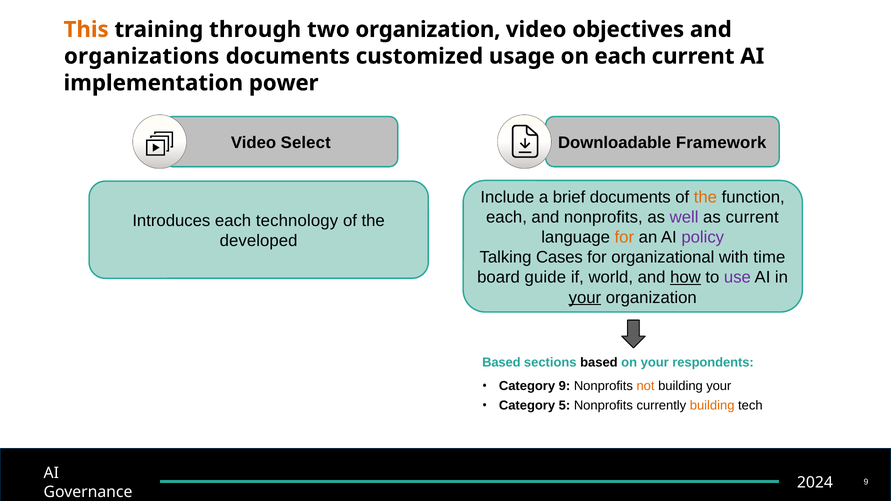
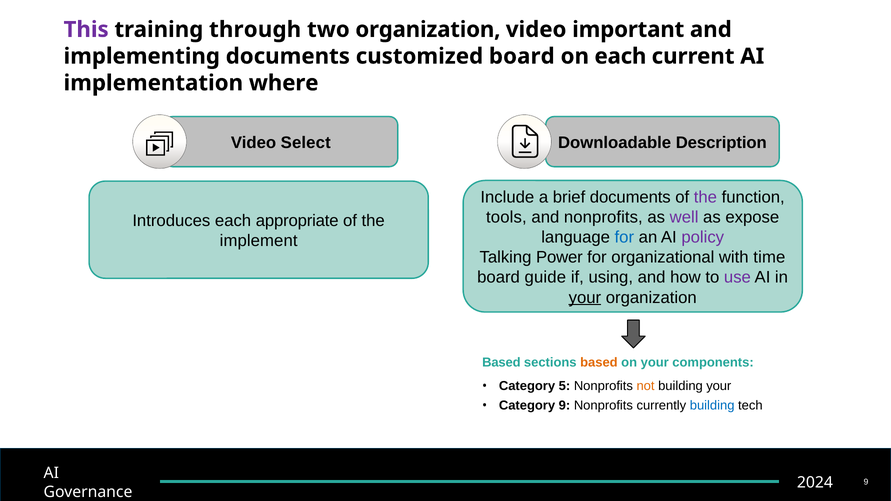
This colour: orange -> purple (86, 30)
objectives: objectives -> important (628, 30)
organizations: organizations -> implementing (142, 56)
customized usage: usage -> board (522, 56)
power: power -> where (284, 83)
Framework: Framework -> Description (721, 143)
the colour: orange -> purple (705, 197)
each: each -> tools (506, 217)
as current: current -> expose (752, 217)
technology: technology -> appropriate (297, 221)
for colour: orange -> blue (624, 237)
developed: developed -> implement (259, 241)
Cases: Cases -> Power (559, 258)
world: world -> using (611, 278)
how underline: present -> none (685, 278)
based colour: black -> orange (599, 363)
respondents: respondents -> components (713, 363)
Category 9: 9 -> 5 (564, 386)
Category 5: 5 -> 9 (564, 406)
building colour: orange -> blue (712, 406)
